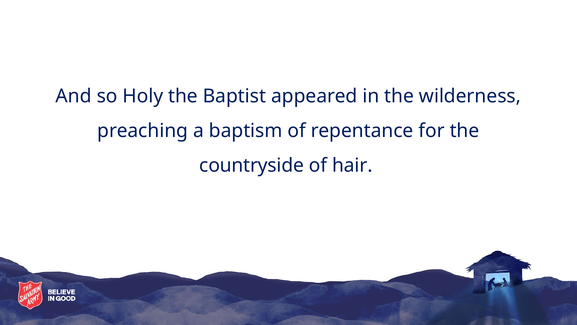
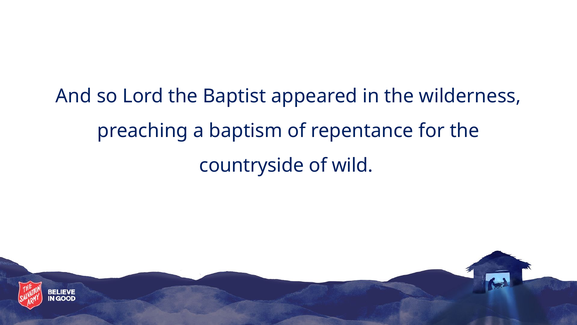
Holy: Holy -> Lord (143, 96)
hair: hair -> wild (352, 165)
